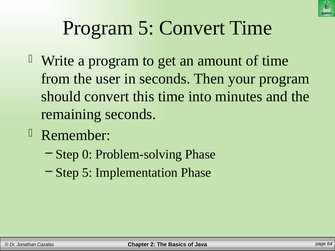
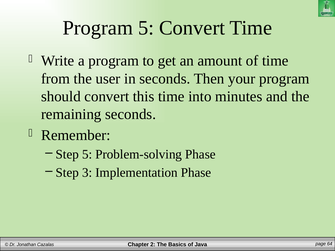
Step 0: 0 -> 5 (87, 155)
Step 5: 5 -> 3 (87, 173)
